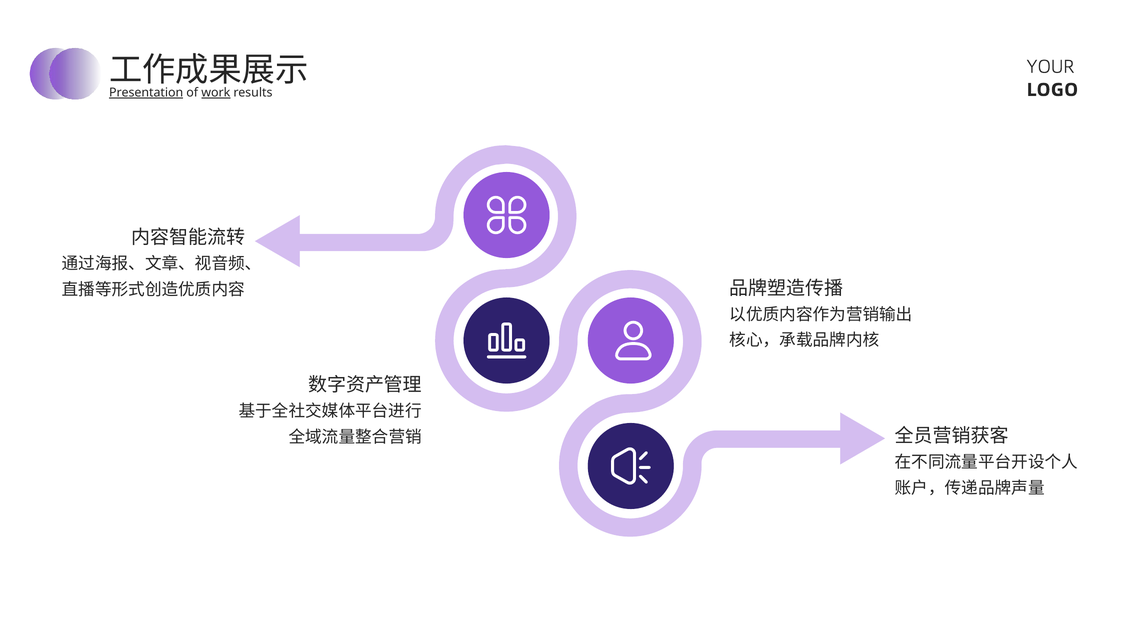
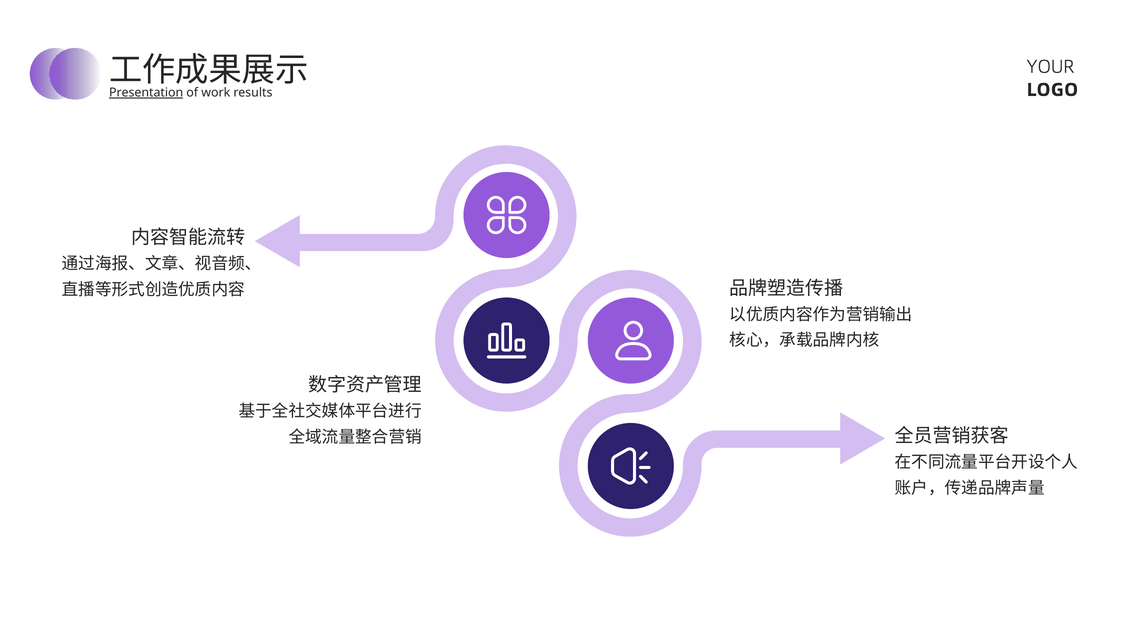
work underline: present -> none (216, 93)
